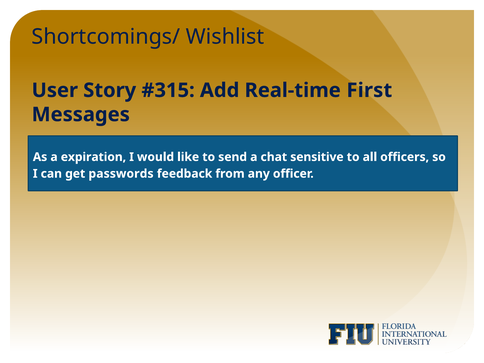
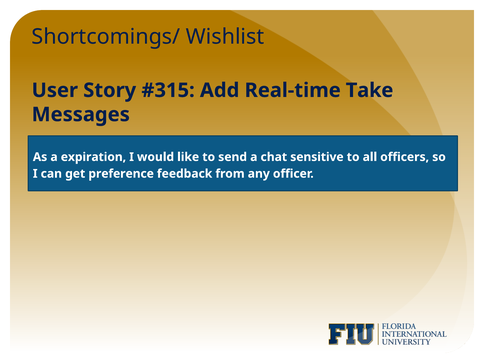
First: First -> Take (370, 90)
passwords: passwords -> preference (121, 174)
